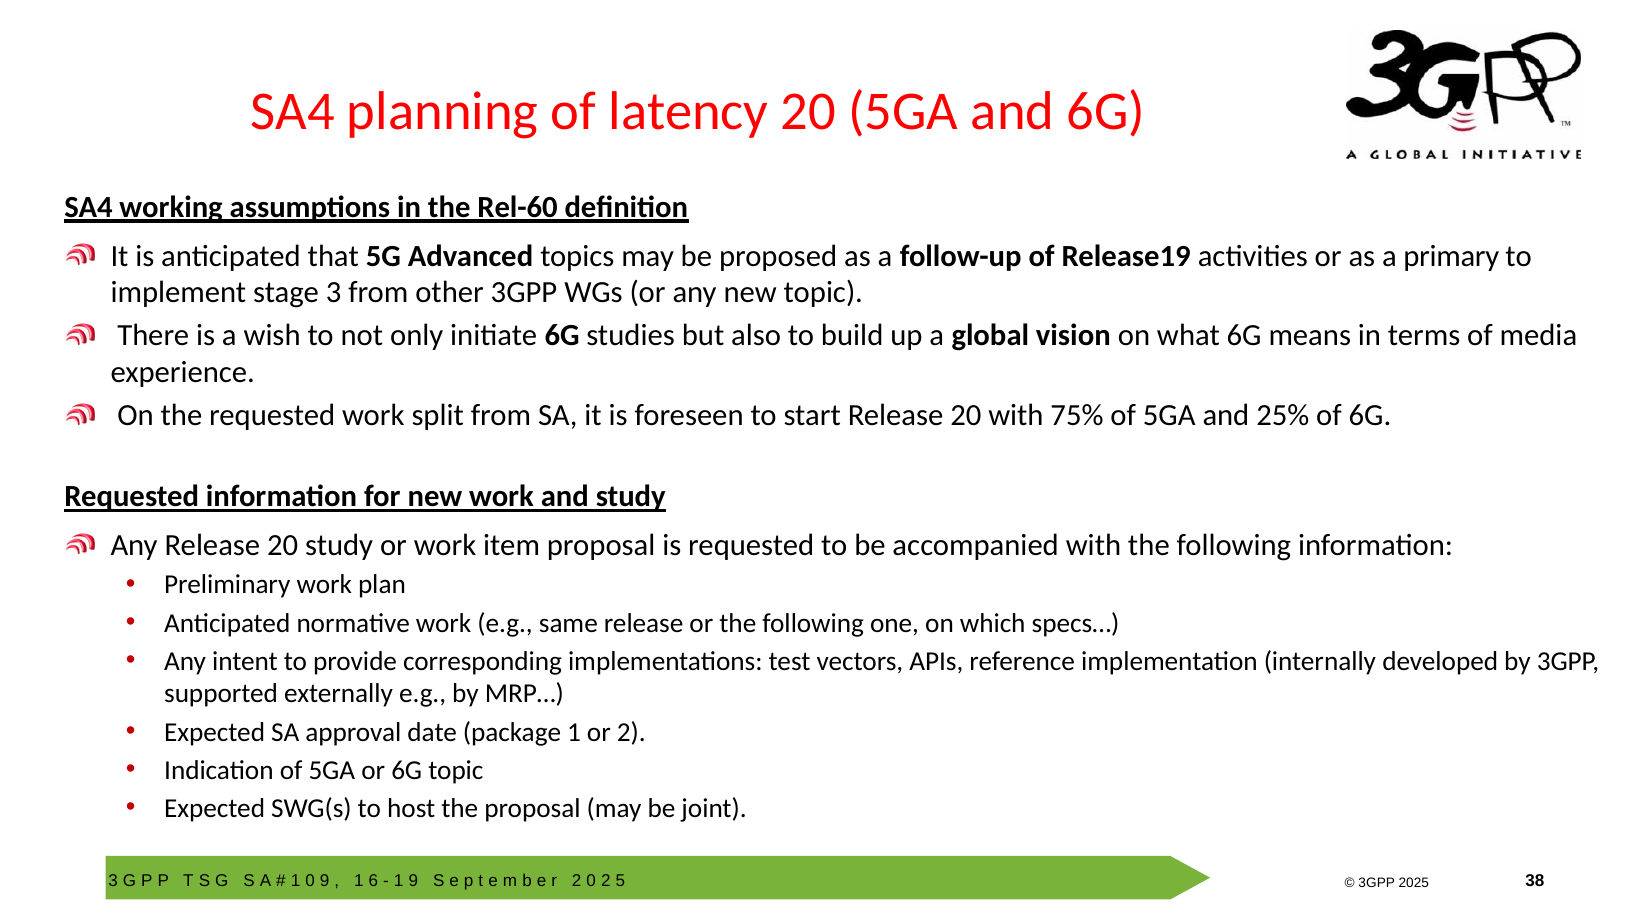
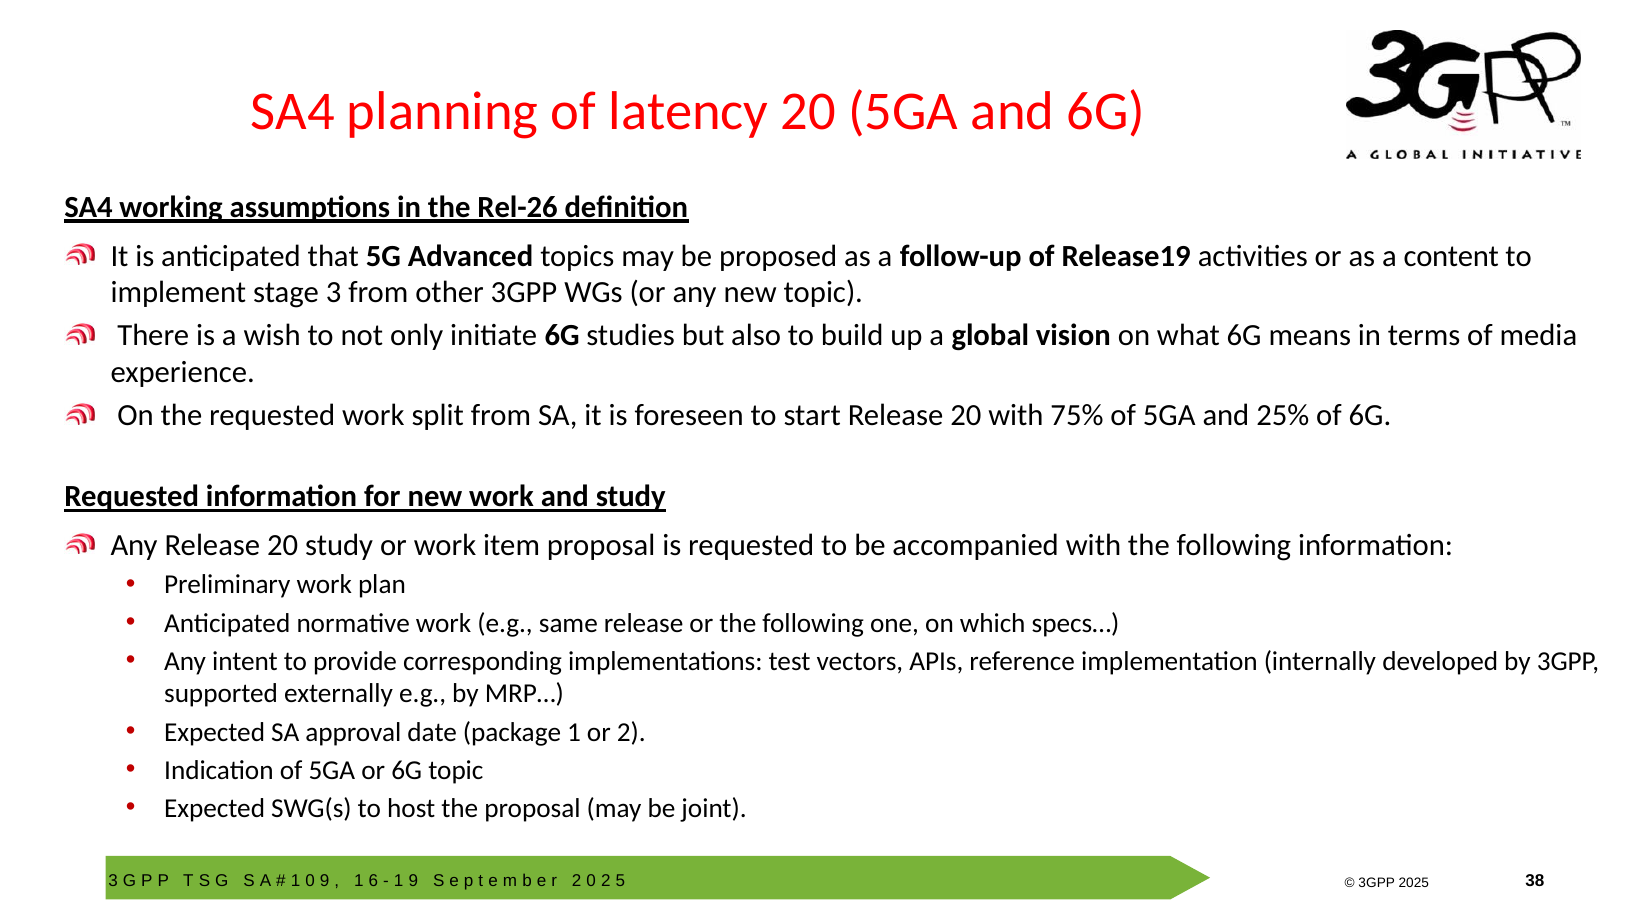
Rel-60: Rel-60 -> Rel-26 (517, 208)
primary: primary -> content (1451, 256)
